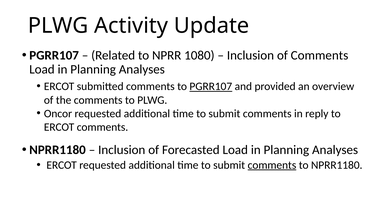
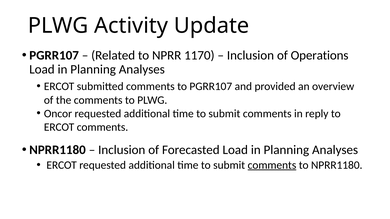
1080: 1080 -> 1170 (199, 55)
of Comments: Comments -> Operations (320, 55)
PGRR107 underline: present -> none (211, 87)
